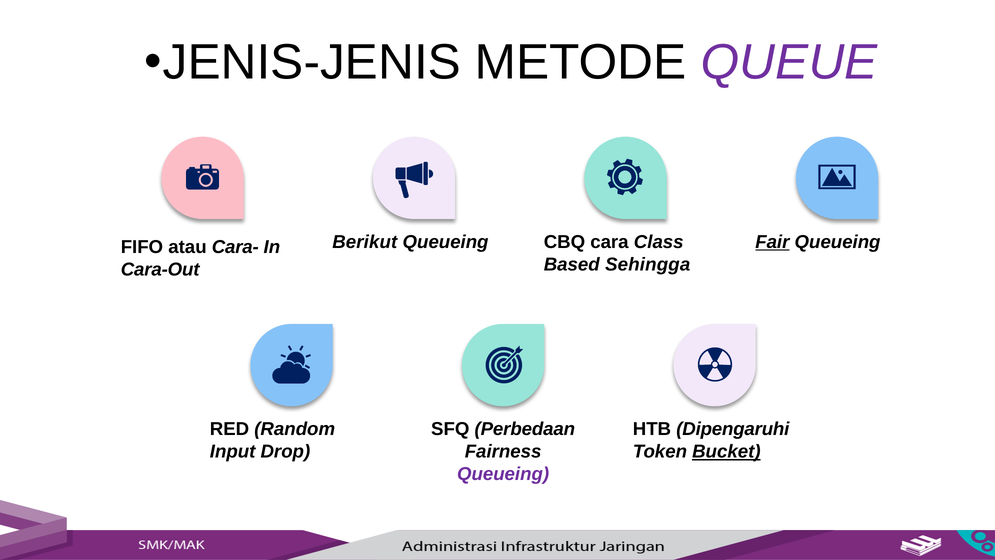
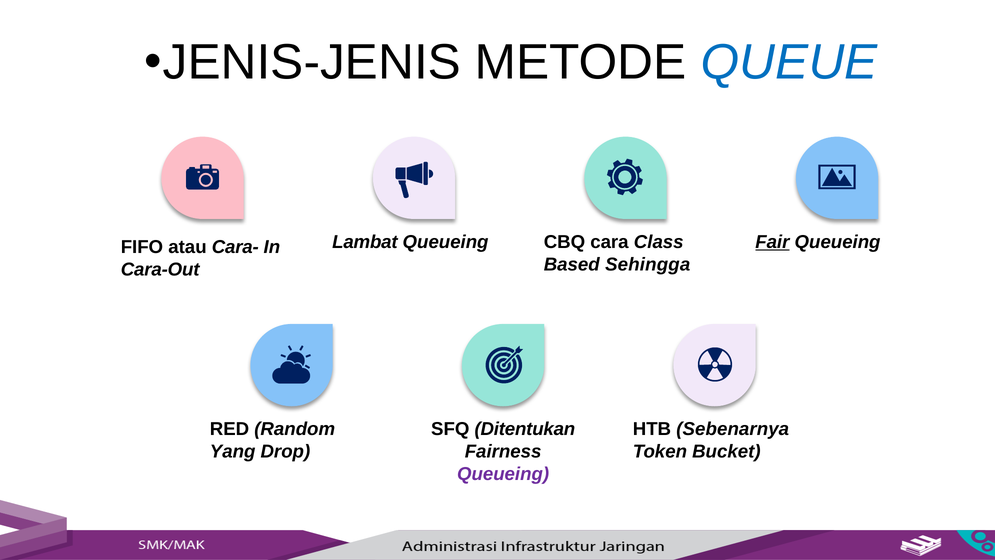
QUEUE colour: purple -> blue (789, 62)
Berikut: Berikut -> Lambat (365, 242)
Perbedaan: Perbedaan -> Ditentukan (525, 429)
Dipengaruhi: Dipengaruhi -> Sebenarnya (733, 429)
Input: Input -> Yang (233, 451)
Bucket underline: present -> none (726, 451)
